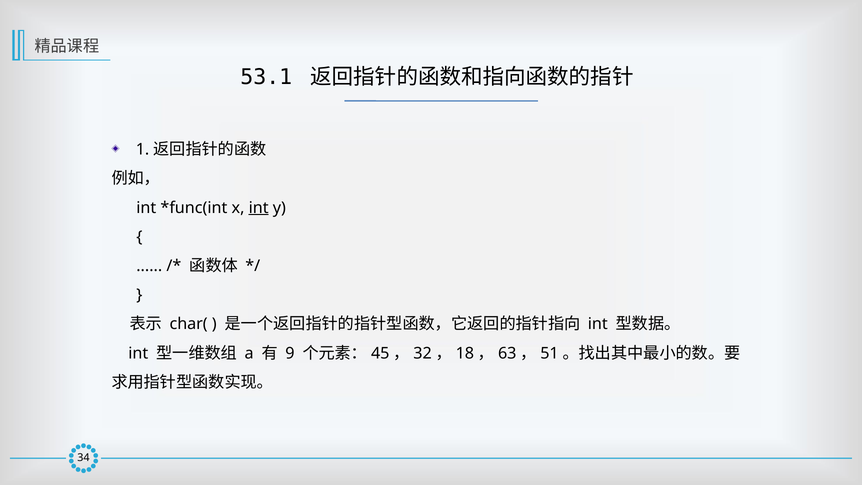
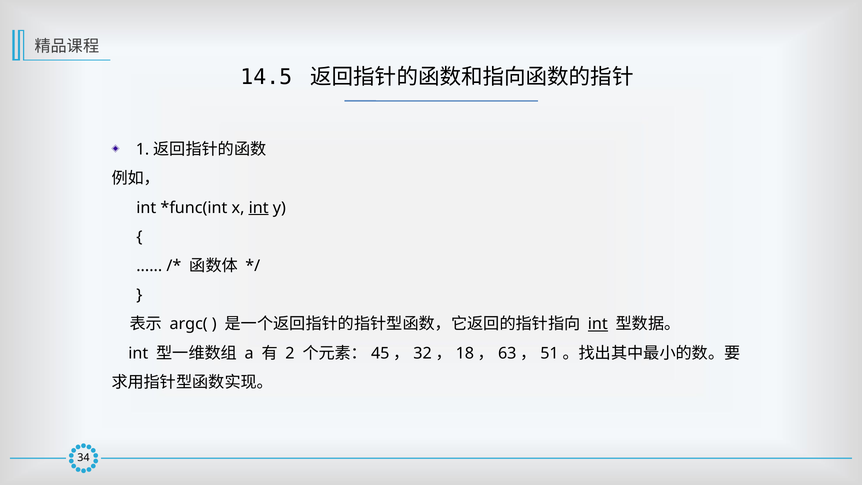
53.1: 53.1 -> 14.5 (266, 77)
char(: char( -> argc( (189, 324)
int underline: none -> present (598, 324)
9: 9 -> 2 (290, 353)
